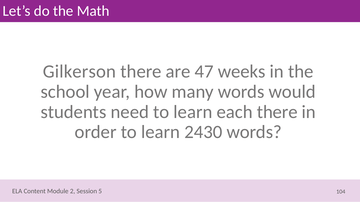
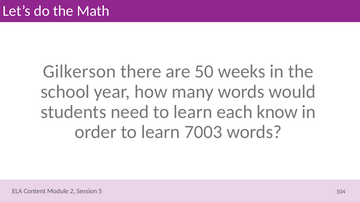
47: 47 -> 50 (204, 72)
each there: there -> know (277, 112)
2430: 2430 -> 7003 (203, 132)
